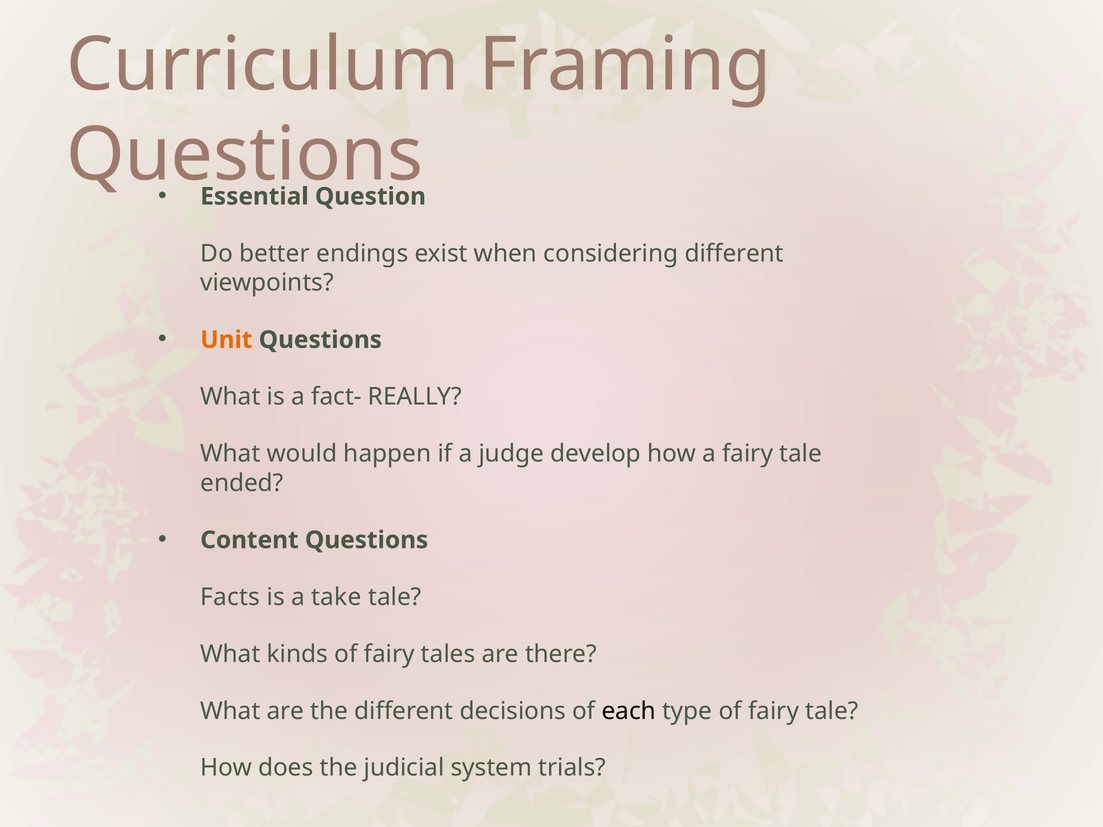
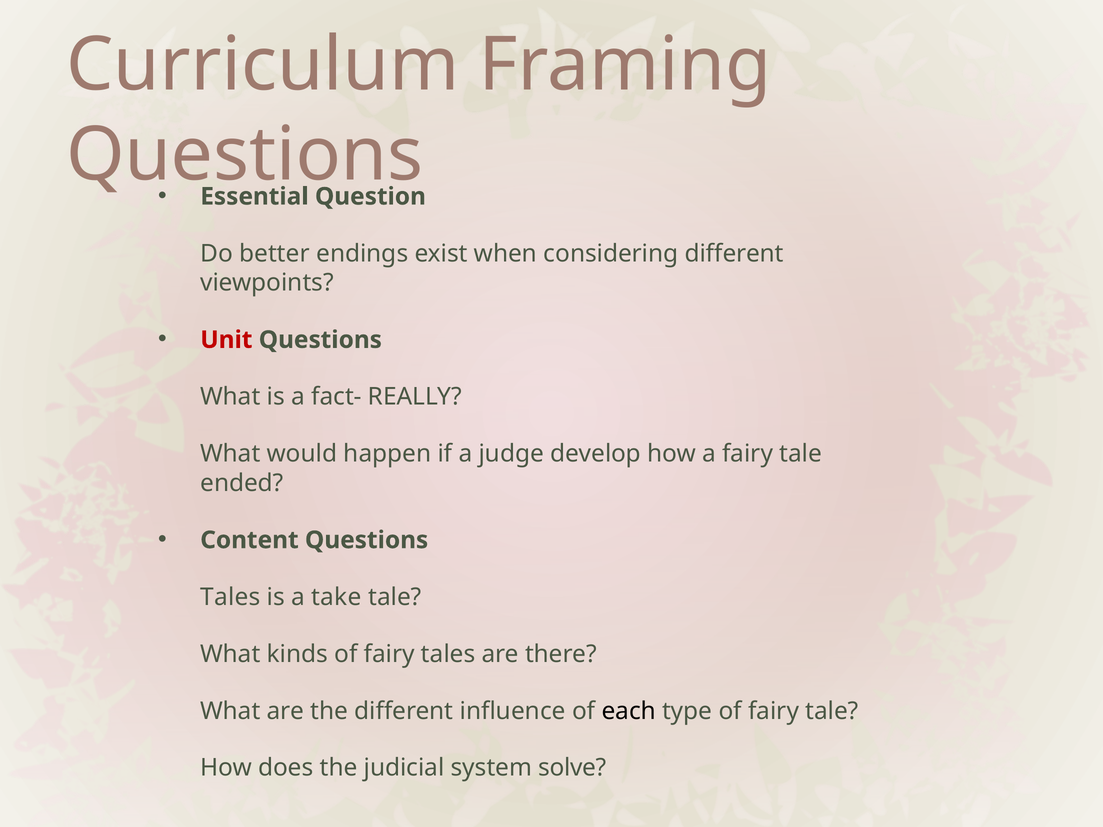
Unit colour: orange -> red (226, 340)
Facts: Facts -> Tales (230, 597)
decisions: decisions -> influence (513, 711)
trials: trials -> solve (572, 768)
